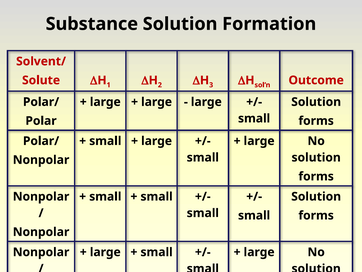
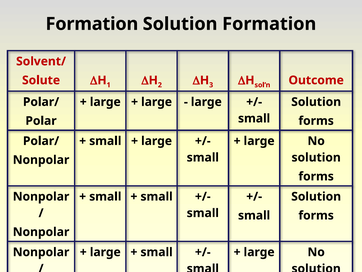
Substance: Substance -> Formation (92, 24)
